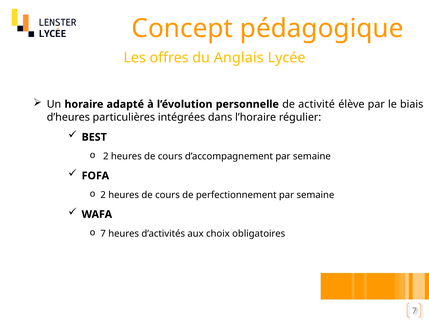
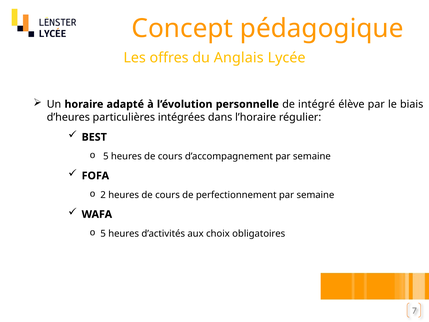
activité: activité -> intégré (317, 104)
2: 2 -> 5 (106, 156)
7: 7 -> 5 (103, 233)
